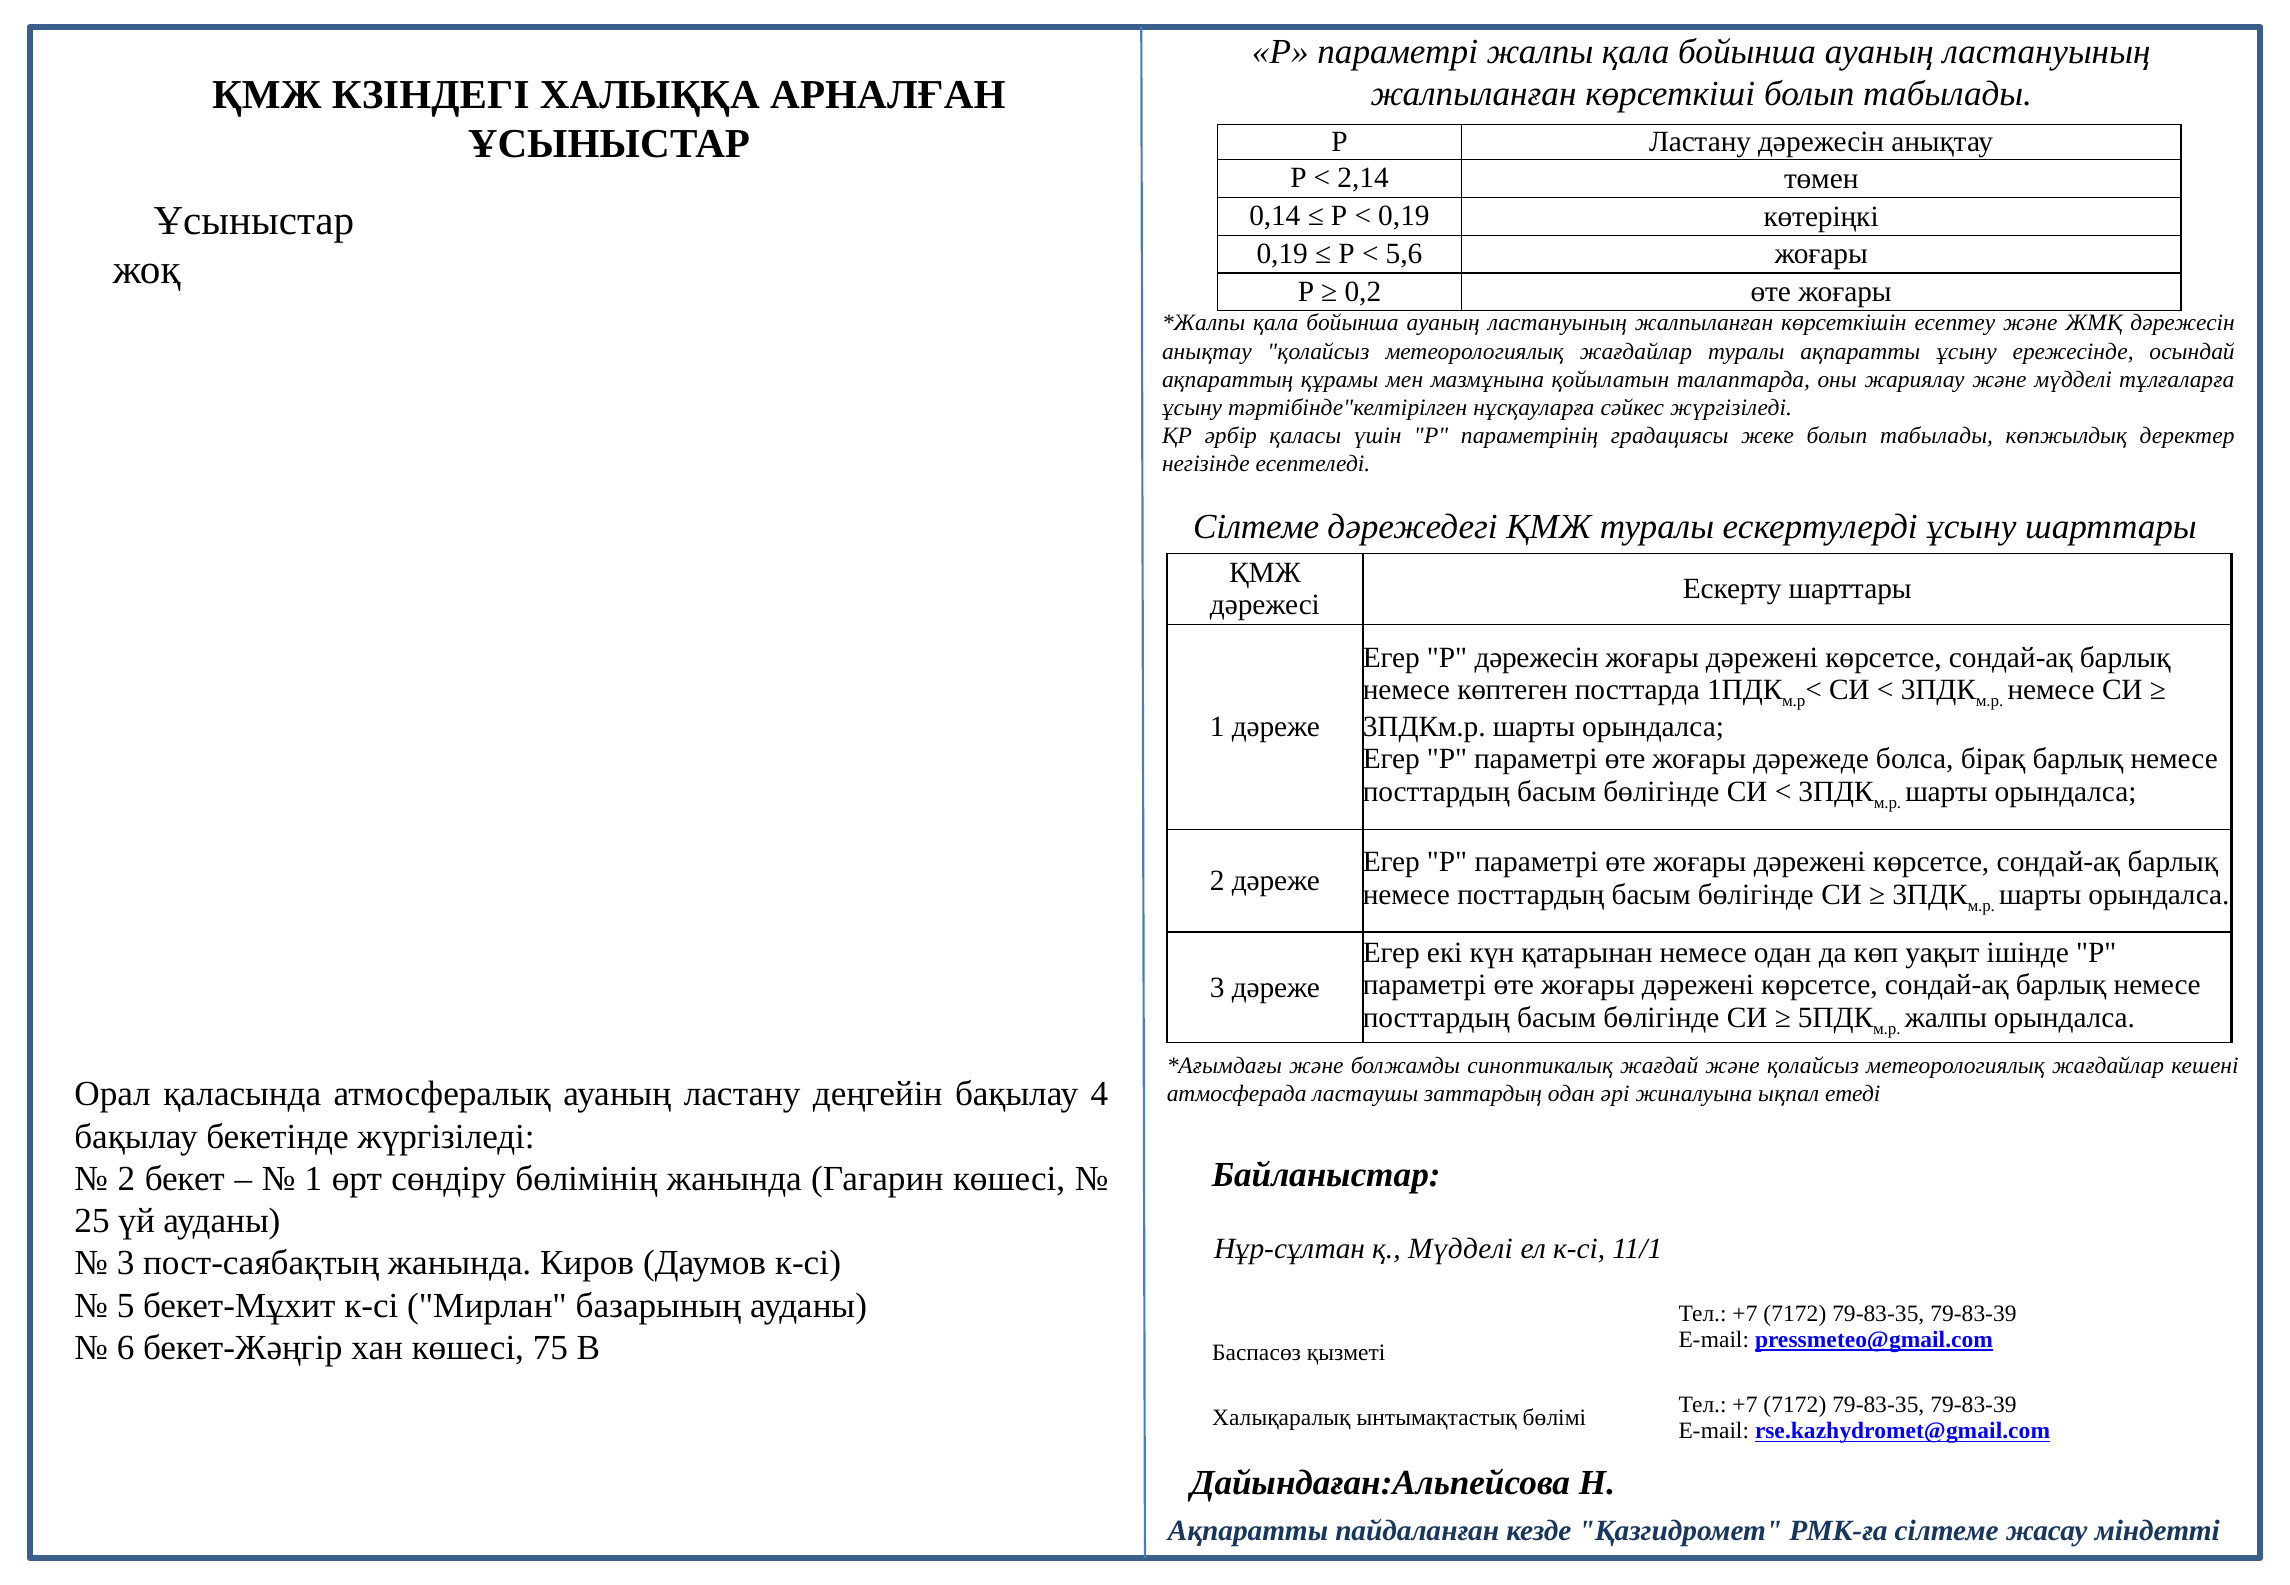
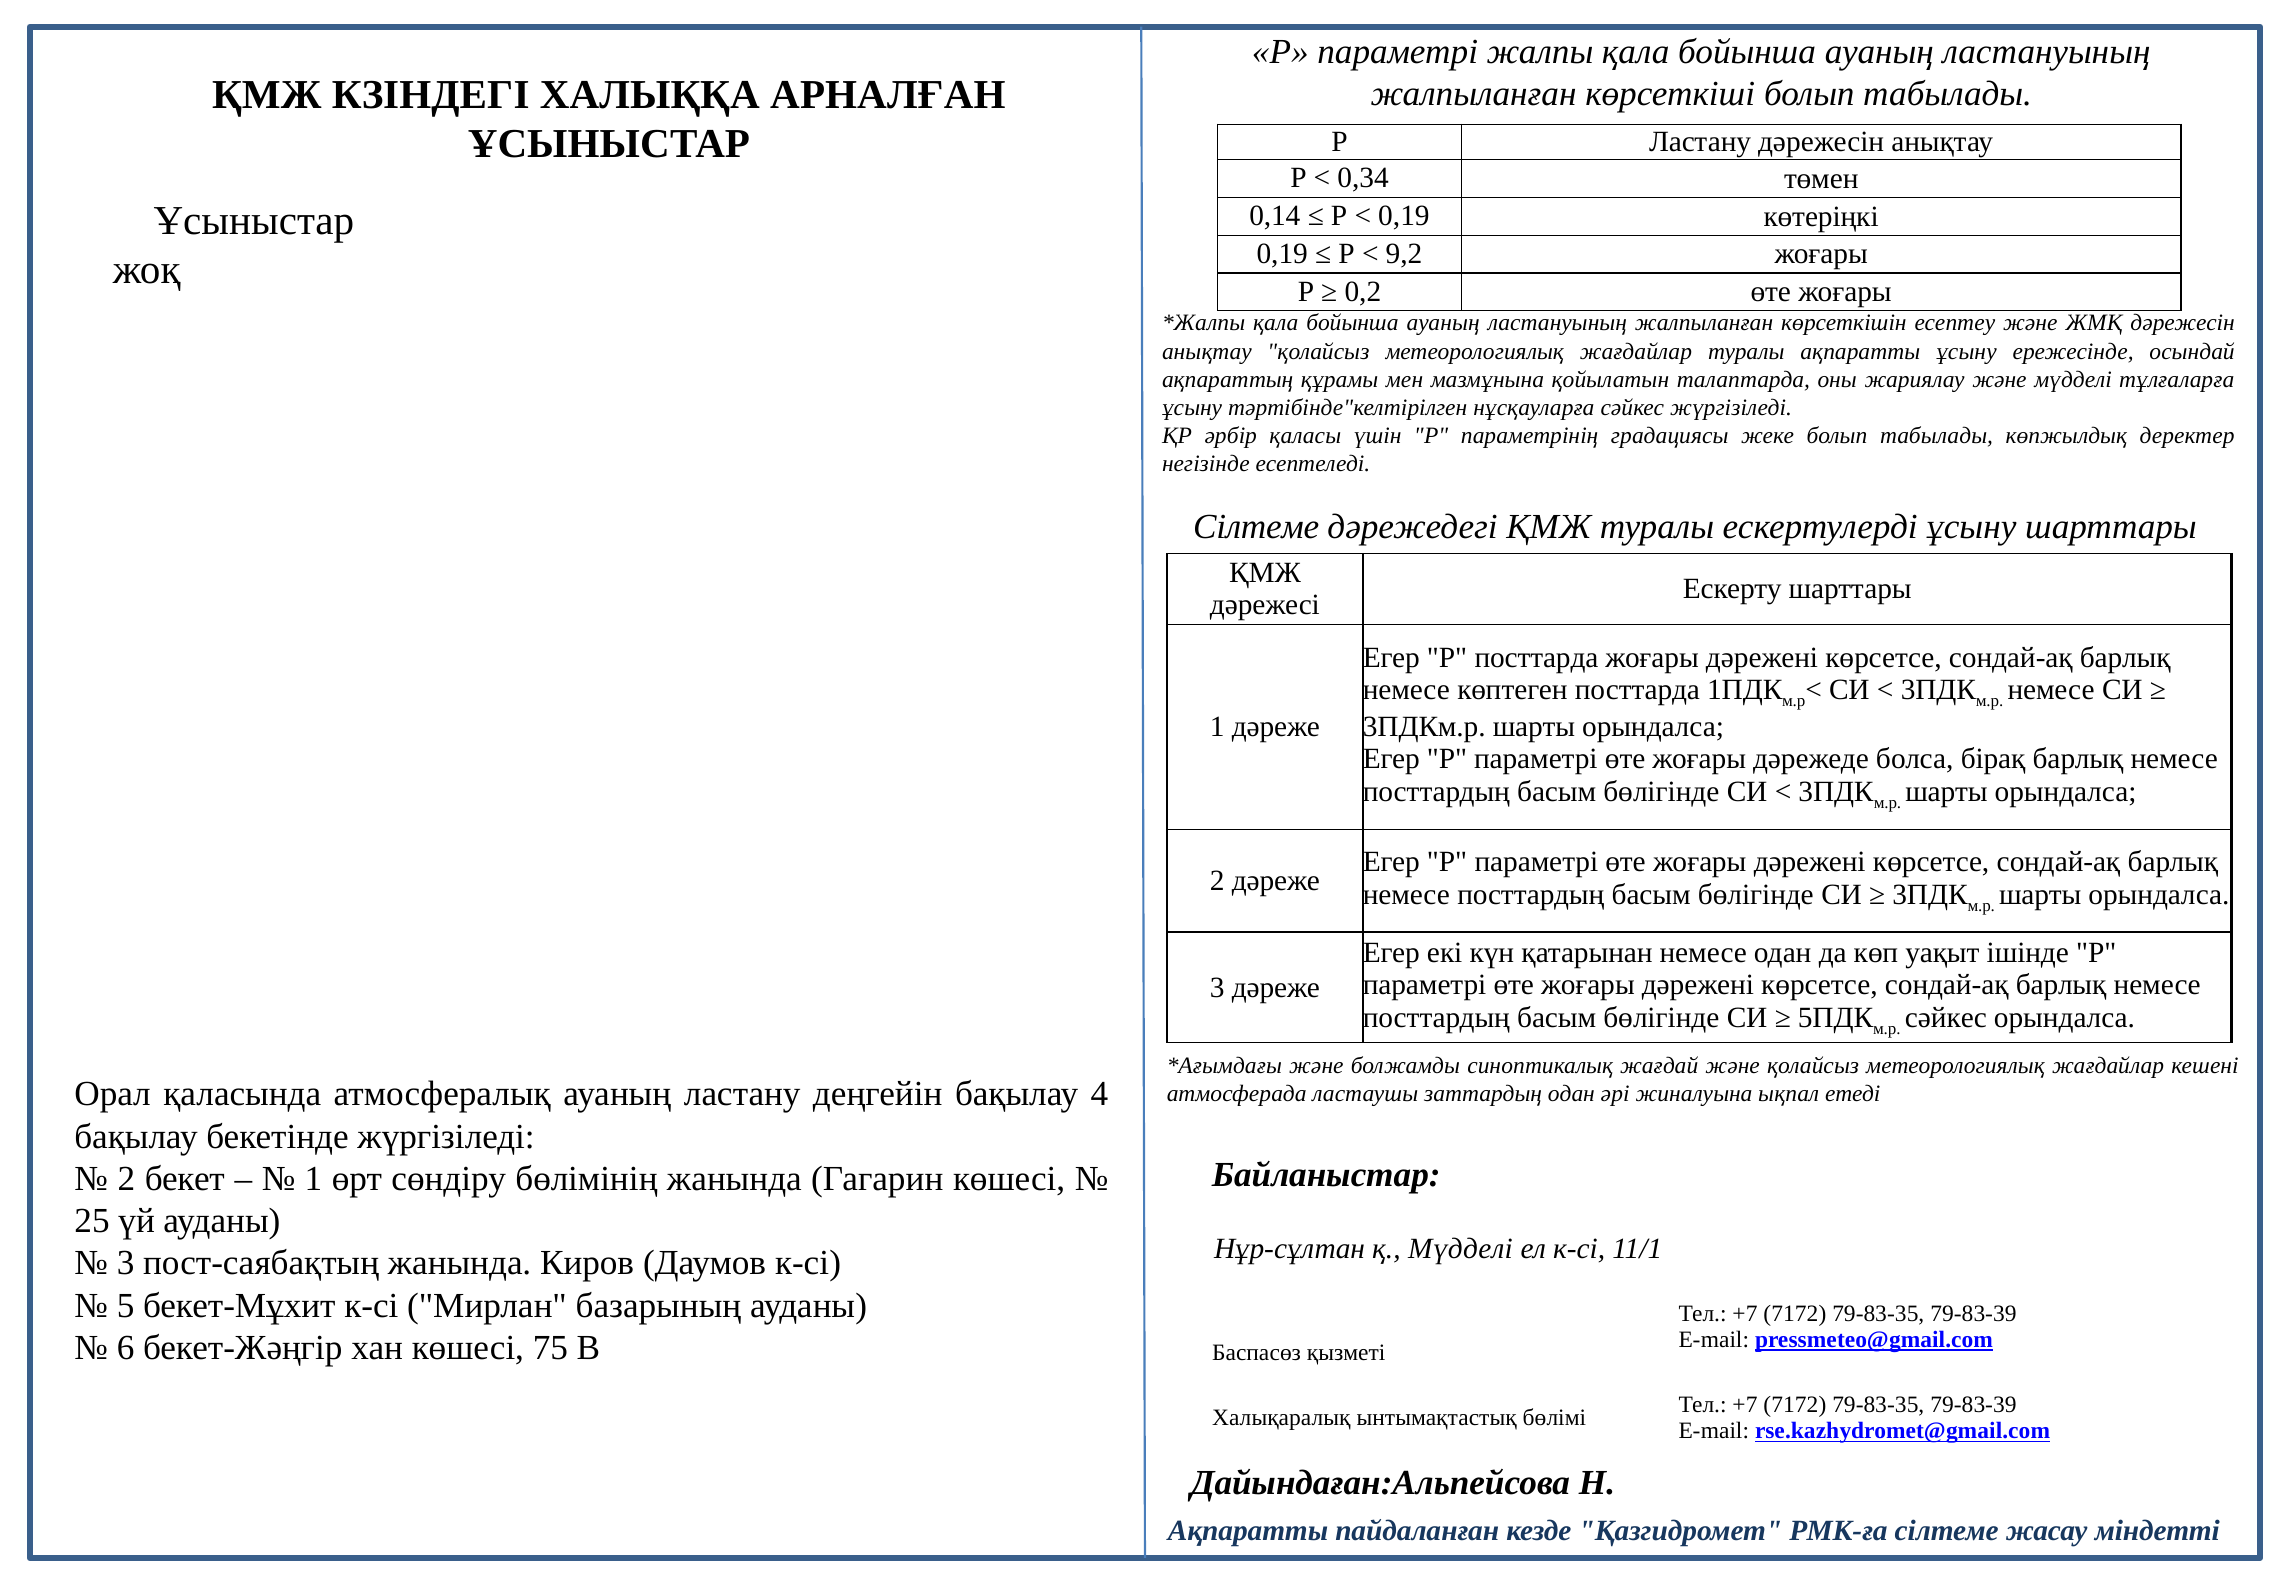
2,14: 2,14 -> 0,34 (1363, 178)
5,6: 5,6 -> 9,2 (1404, 254)
Р дәрежесін: дәрежесін -> посттарда (1536, 658)
жалпы: жалпы -> сәйкес (1946, 1018)
